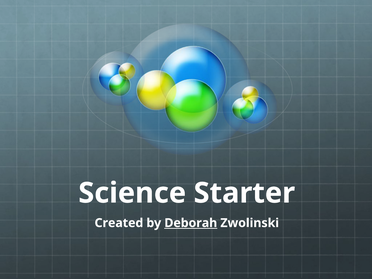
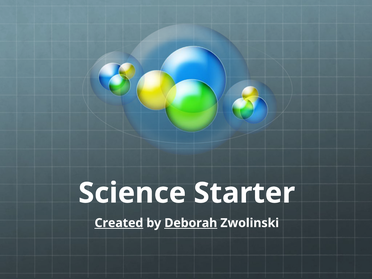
Created underline: none -> present (119, 223)
